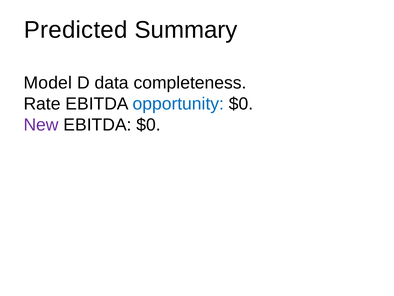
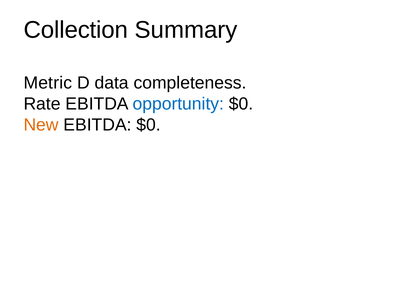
Predicted: Predicted -> Collection (76, 30)
Model: Model -> Metric (48, 83)
New colour: purple -> orange (41, 125)
